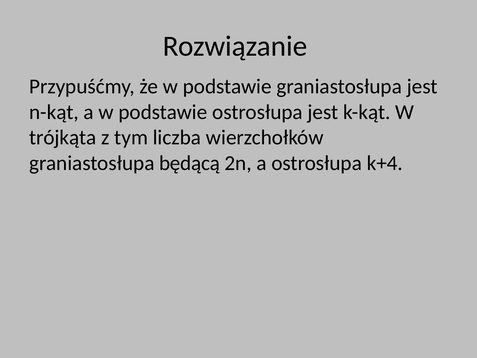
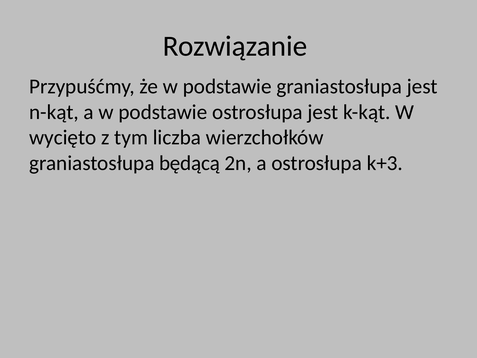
trójkąta: trójkąta -> wycięto (63, 137)
k+4: k+4 -> k+3 (385, 163)
